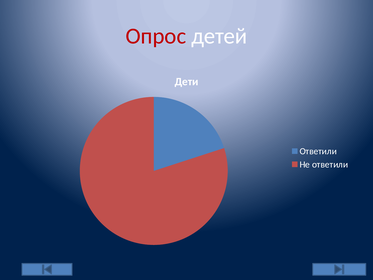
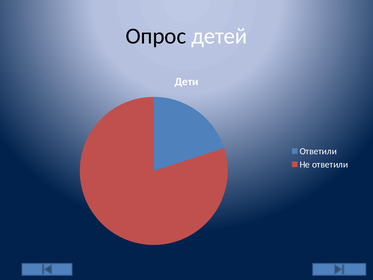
Опрос colour: red -> black (156, 36)
